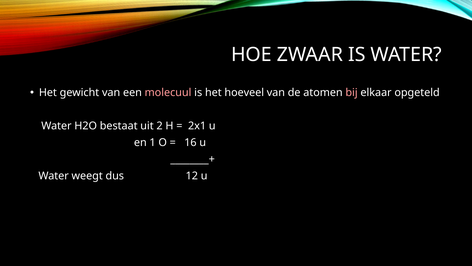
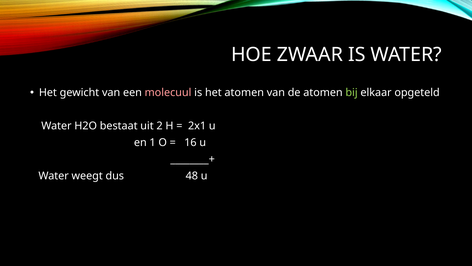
het hoeveel: hoeveel -> atomen (244, 92)
bij colour: pink -> light green (352, 92)
12: 12 -> 48 (192, 175)
